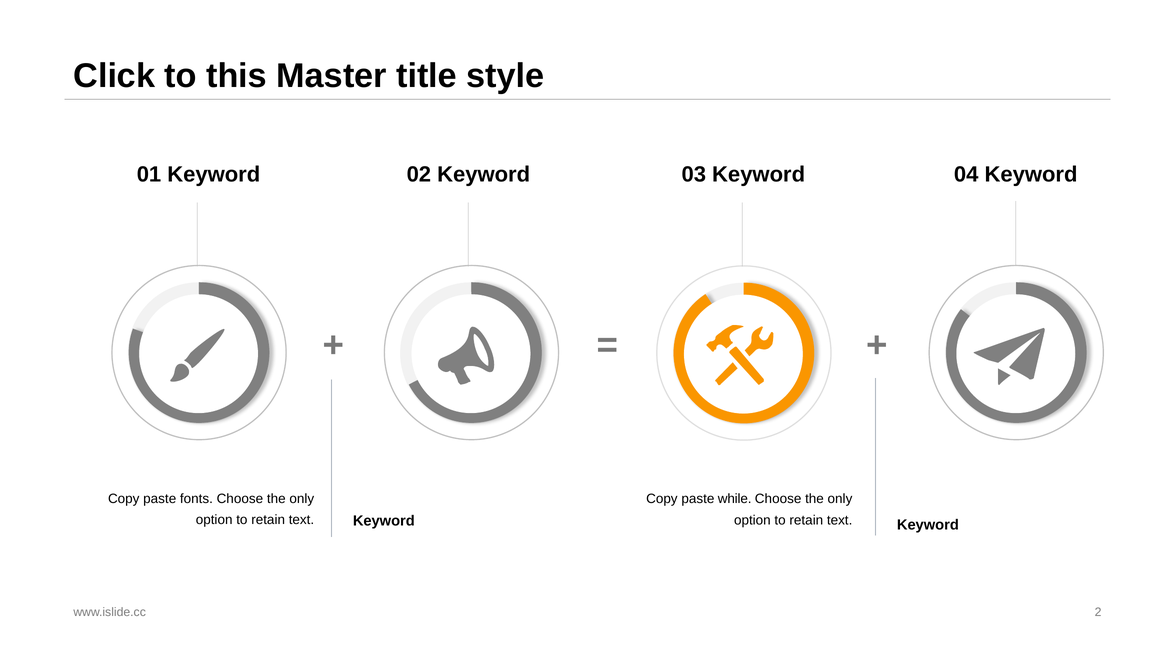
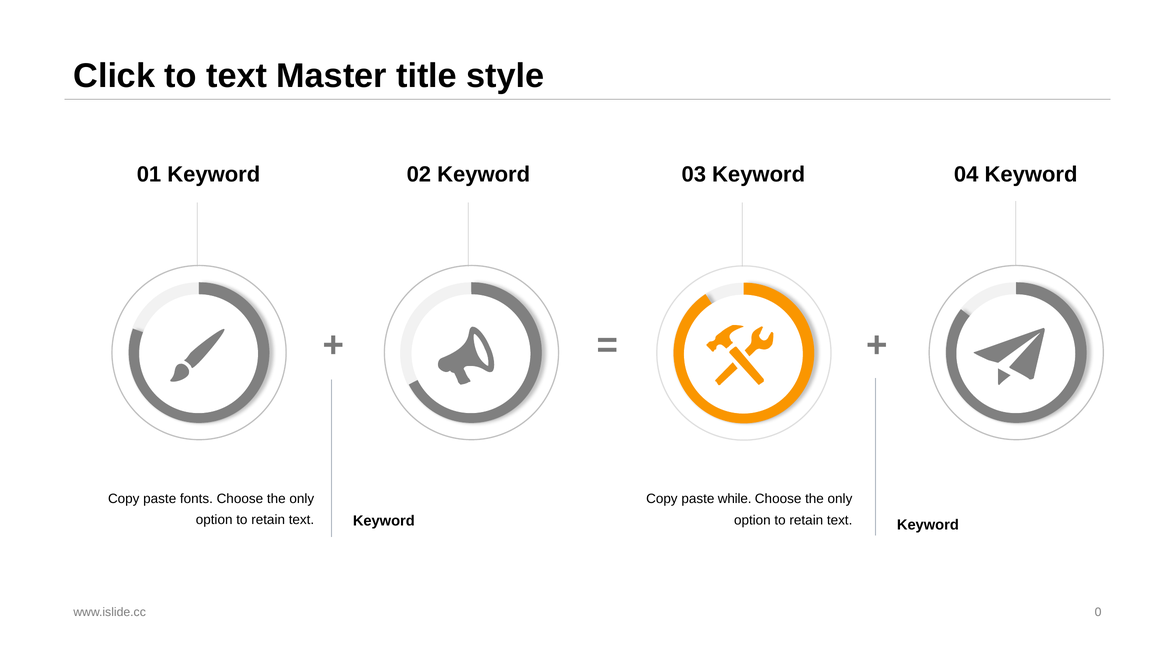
to this: this -> text (237, 76)
2: 2 -> 0 (1098, 612)
